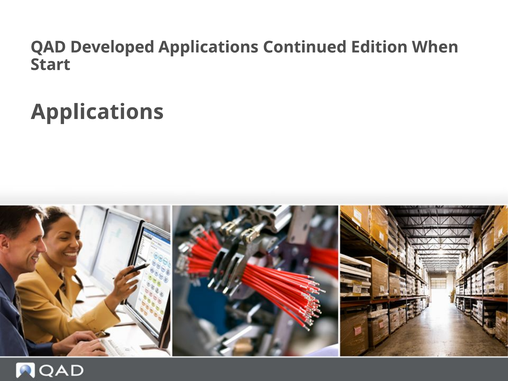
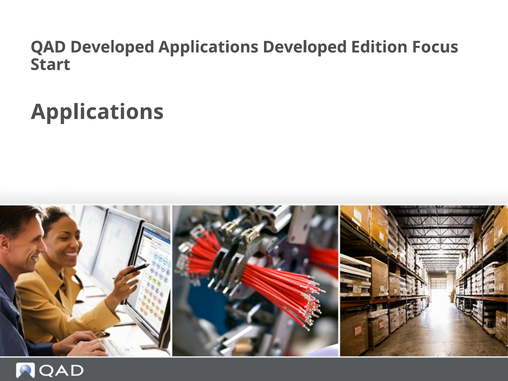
Applications Continued: Continued -> Developed (305, 47)
When: When -> Focus (435, 47)
